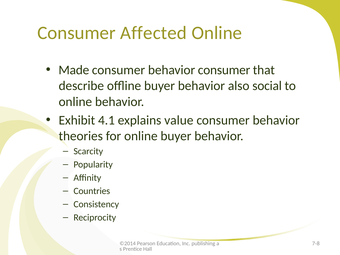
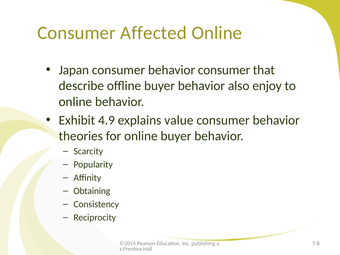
Made: Made -> Japan (74, 70)
social: social -> enjoy (267, 86)
4.1: 4.1 -> 4.9 (106, 120)
Countries: Countries -> Obtaining (92, 191)
